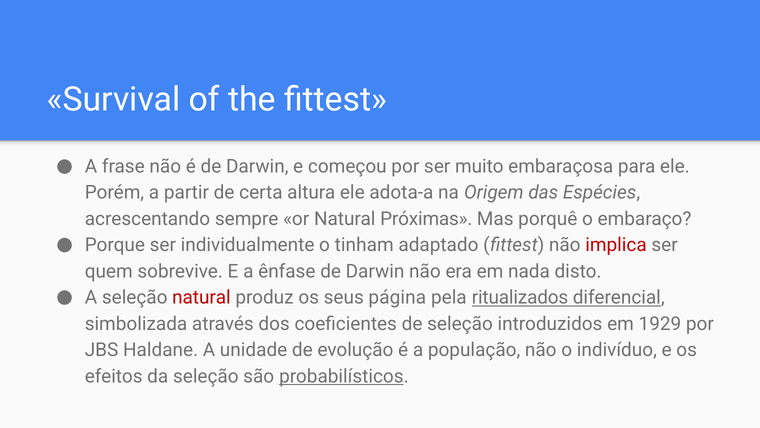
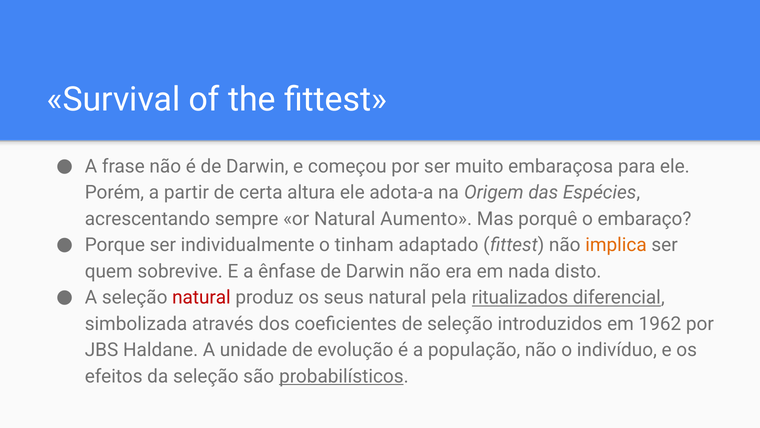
Próximas: Próximas -> Aumento (426, 219)
implica colour: red -> orange (616, 245)
seus página: página -> natural (397, 297)
1929: 1929 -> 1962 (660, 324)
